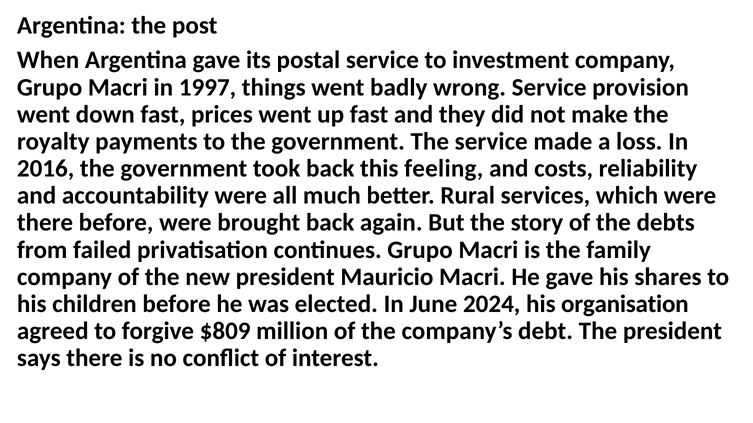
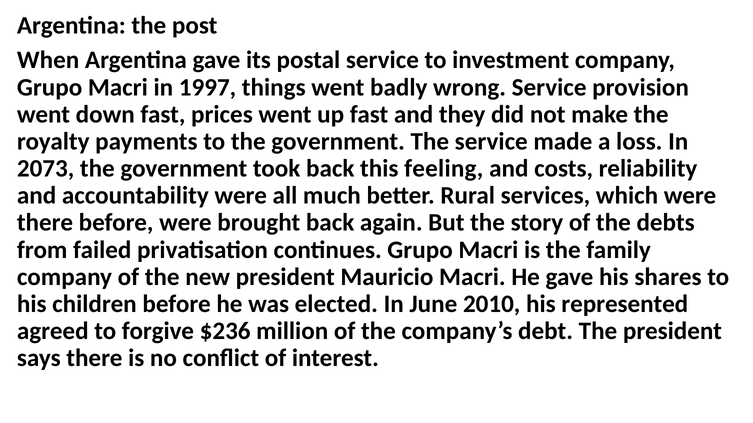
2016: 2016 -> 2073 (46, 169)
2024: 2024 -> 2010 (492, 304)
organisation: organisation -> represented (625, 304)
$809: $809 -> $236 (225, 331)
